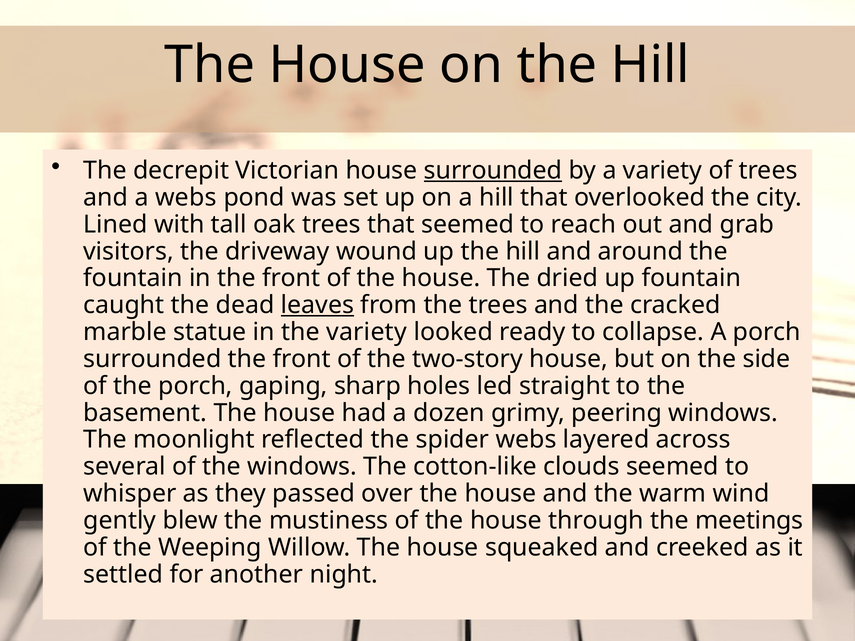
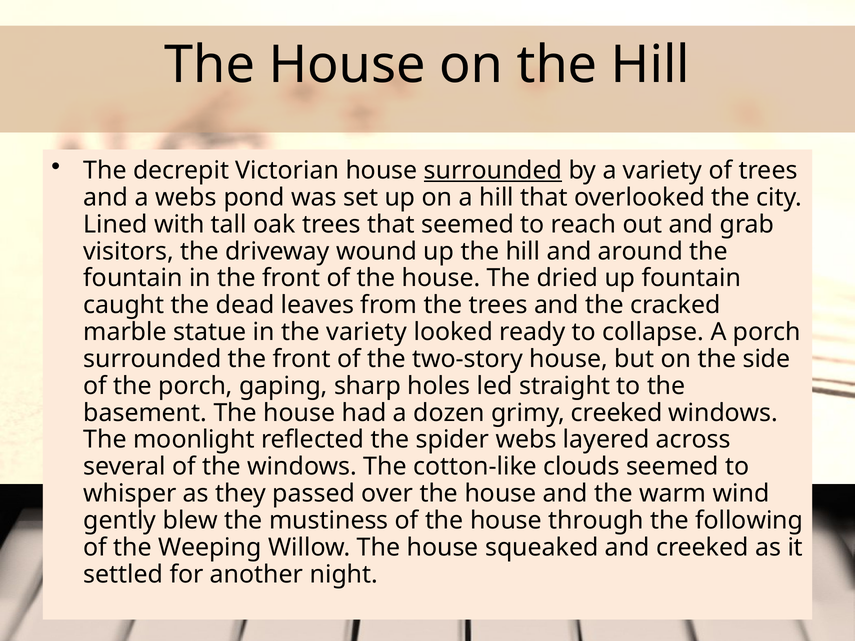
leaves underline: present -> none (317, 305)
grimy peering: peering -> creeked (617, 413)
meetings: meetings -> following (749, 521)
